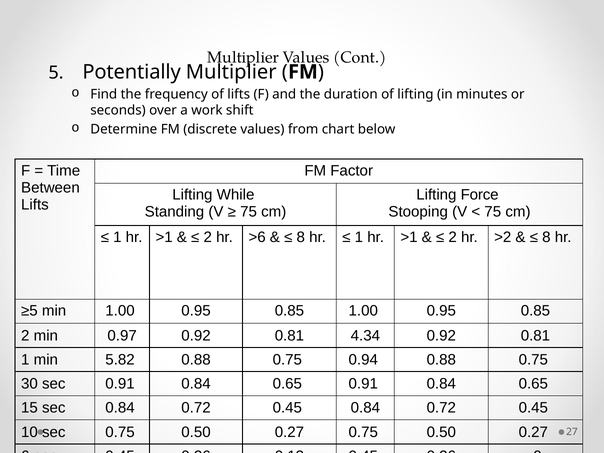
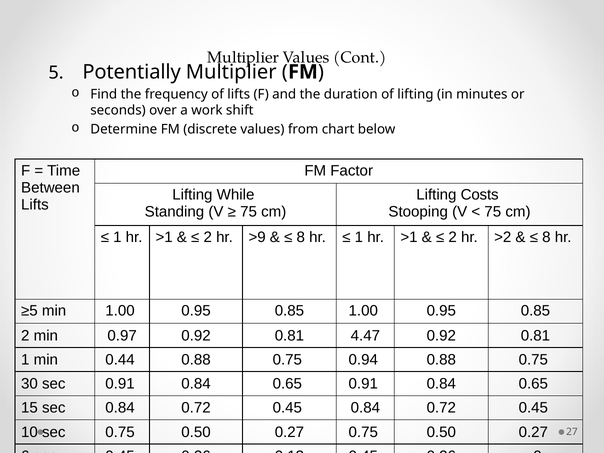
Force: Force -> Costs (480, 195)
>6: >6 -> >9 (257, 237)
4.34: 4.34 -> 4.47 (365, 336)
5.82: 5.82 -> 0.44 (120, 360)
